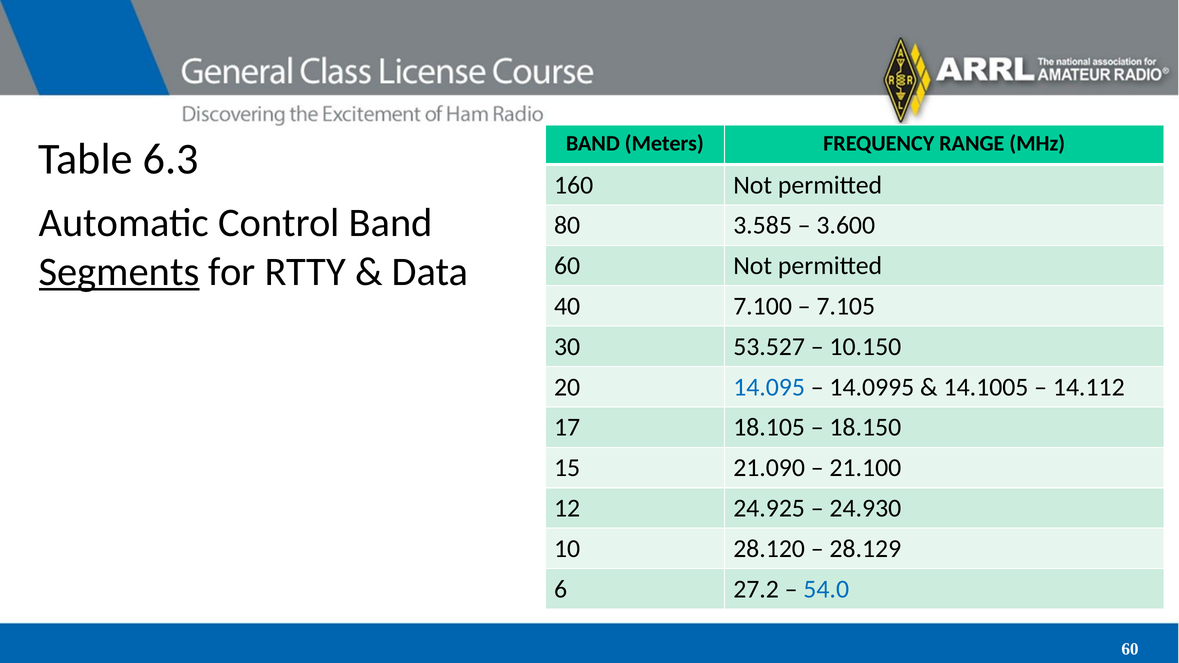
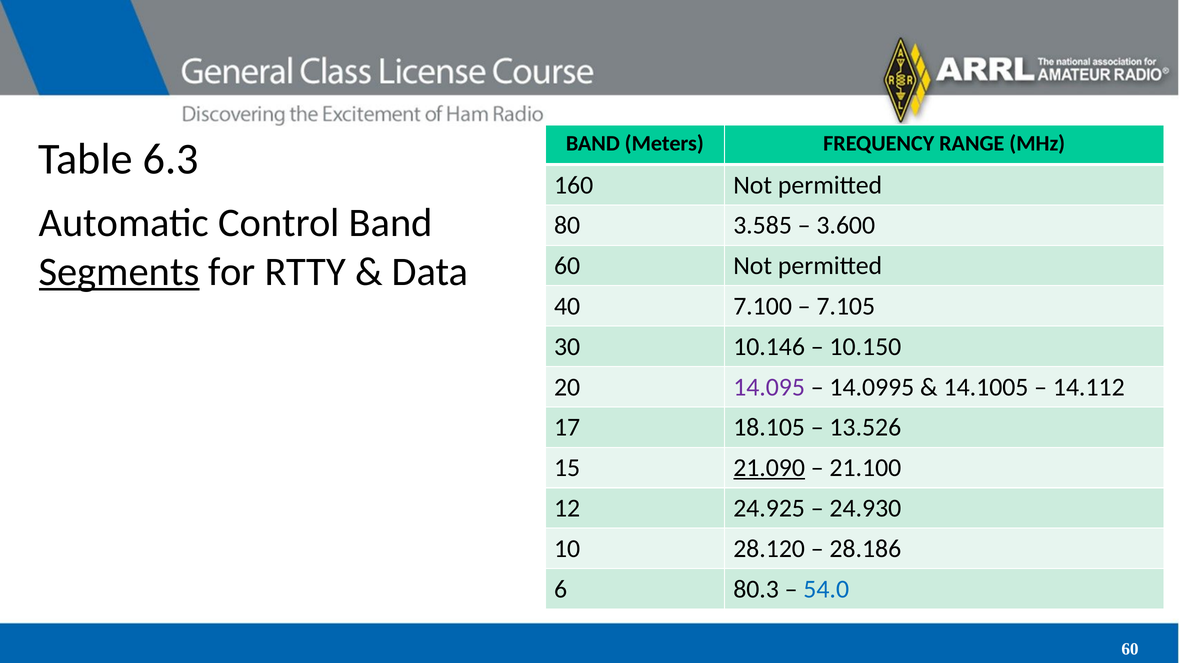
53.527: 53.527 -> 10.146 (769, 347)
14.095 colour: blue -> purple (769, 387)
18.150: 18.150 -> 13.526 (865, 428)
21.090 underline: none -> present (769, 468)
28.129: 28.129 -> 28.186 (865, 549)
27.2: 27.2 -> 80.3 (756, 589)
